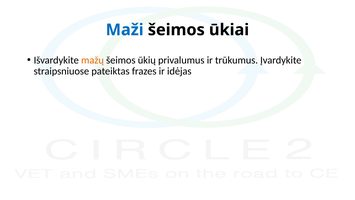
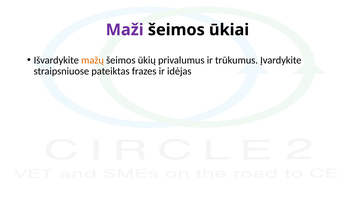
Maži colour: blue -> purple (125, 30)
